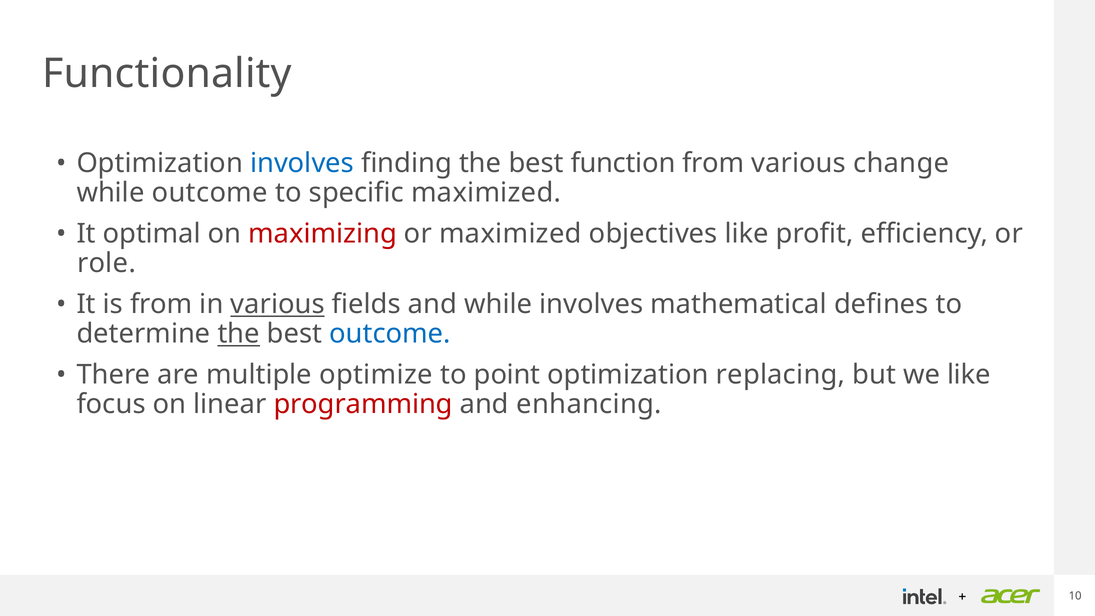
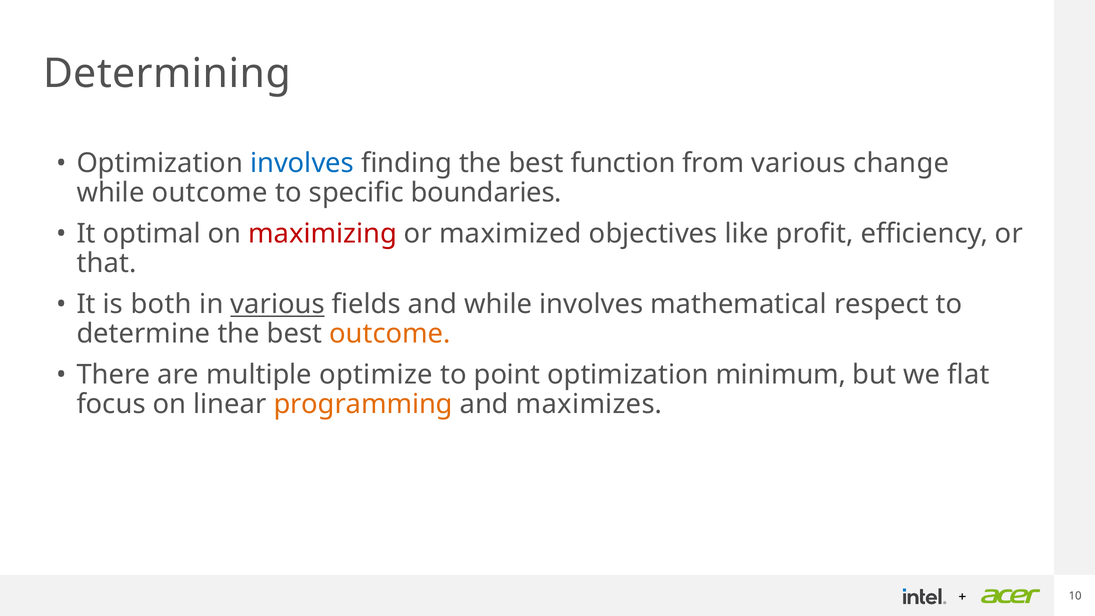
Functionality: Functionality -> Determining (167, 74)
specific maximized: maximized -> boundaries (486, 193)
role: role -> that (107, 263)
is from: from -> both (161, 304)
defines: defines -> respect (881, 304)
the underline: present -> none (239, 334)
outcome colour: blue -> orange (390, 334)
replacing: replacing -> minimum (781, 375)
we like: like -> flat (968, 375)
programming colour: red -> orange (363, 404)
enhancing: enhancing -> maximizes (589, 404)
